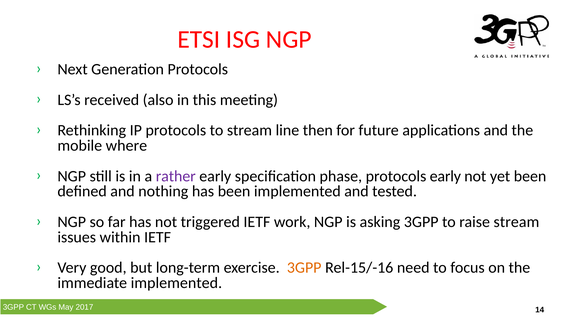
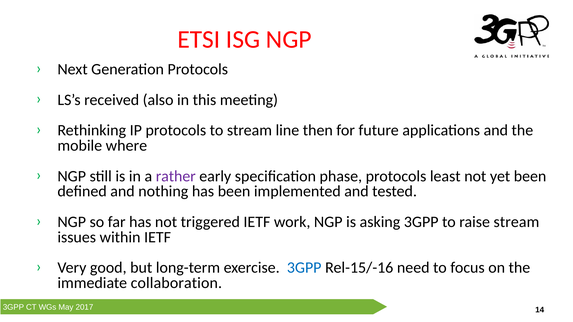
protocols early: early -> least (445, 176)
3GPP colour: orange -> blue (304, 268)
immediate implemented: implemented -> collaboration (176, 283)
